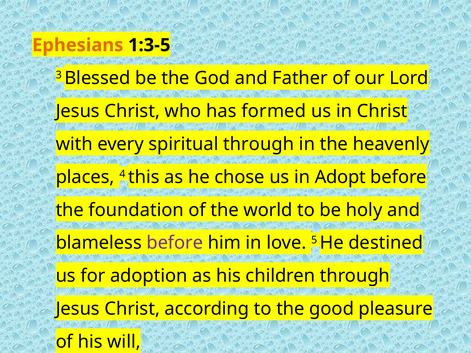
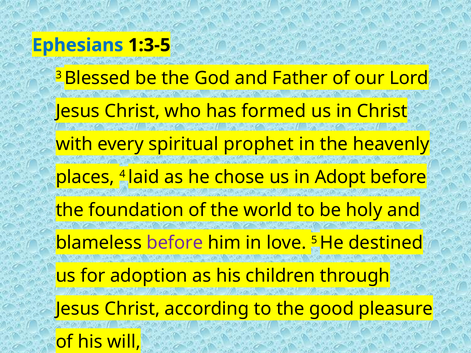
Ephesians colour: orange -> blue (78, 45)
spiritual through: through -> prophet (259, 144)
this: this -> laid (144, 177)
